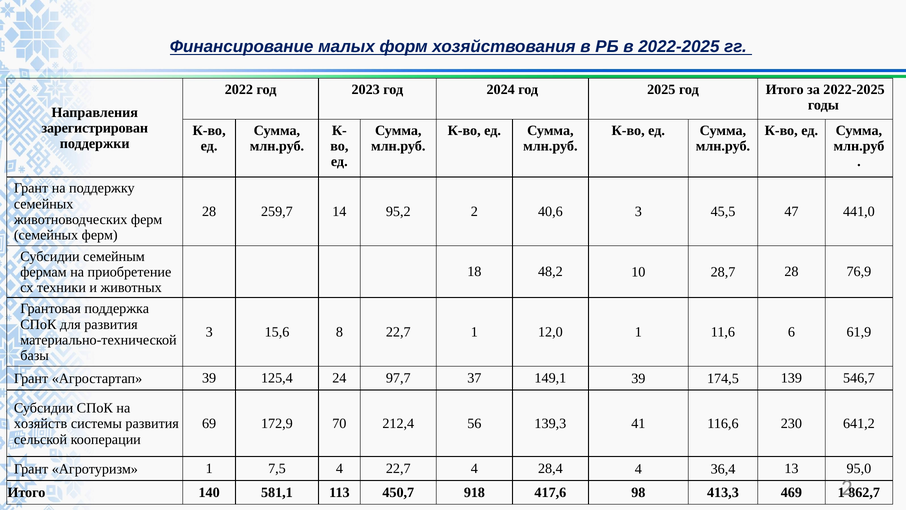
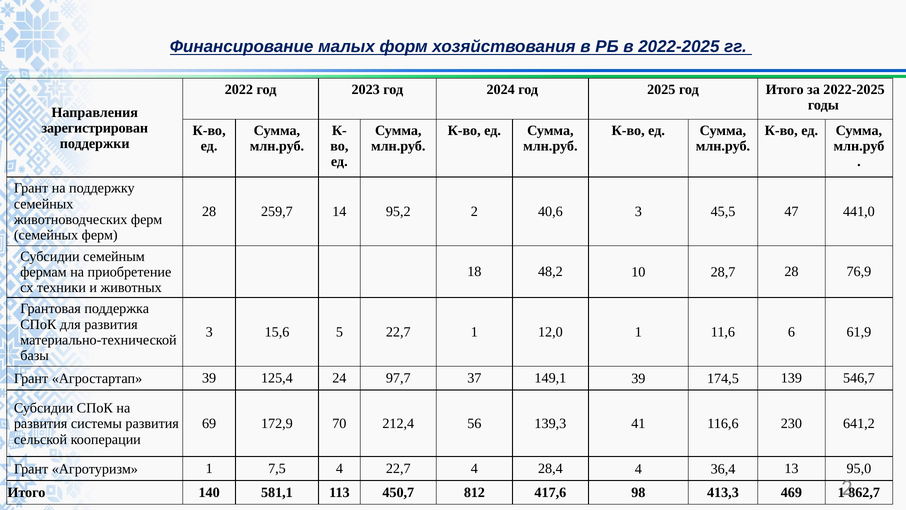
8: 8 -> 5 (339, 332)
хозяйств: хозяйств -> развития (41, 423)
918: 918 -> 812 (474, 492)
